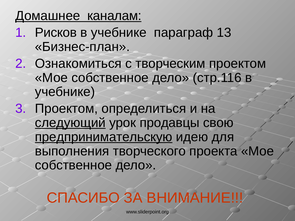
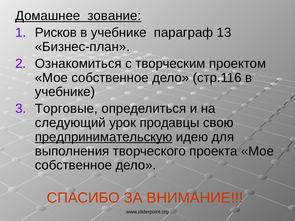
каналам: каналам -> зование (114, 16)
Проектом: Проектом -> Торговые (66, 109)
следующий underline: present -> none (70, 123)
